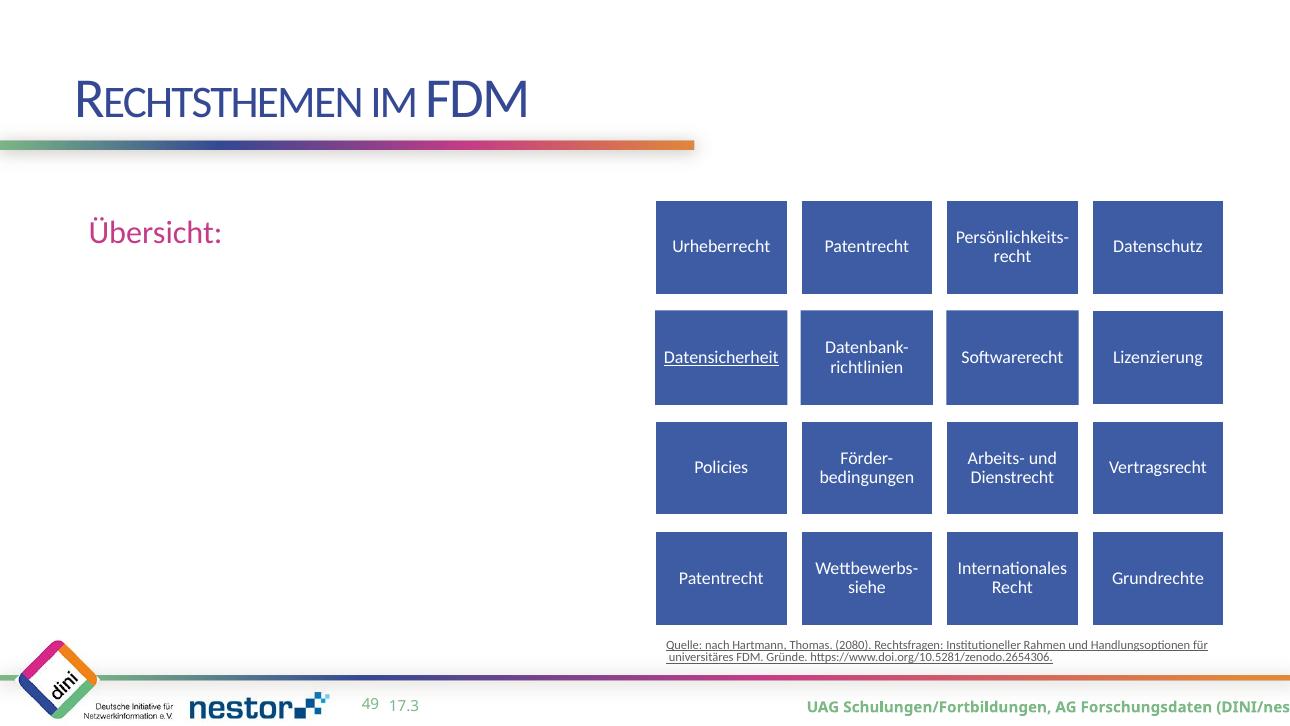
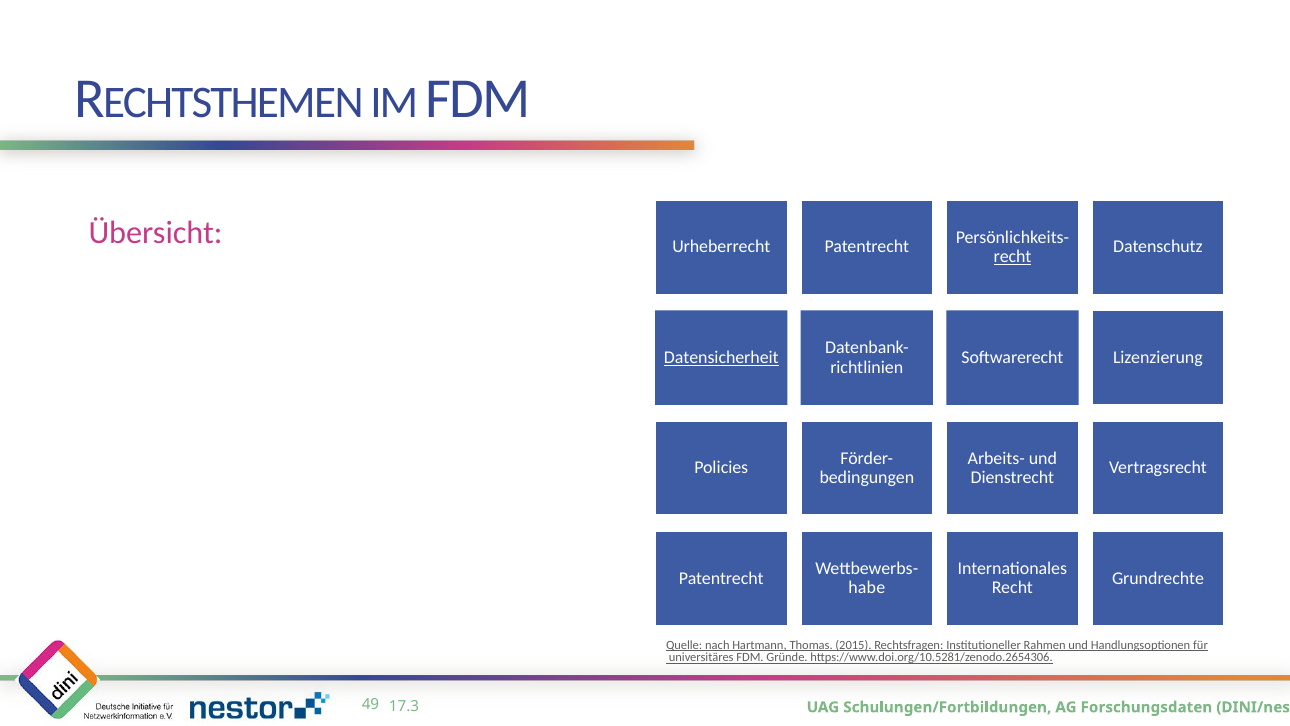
recht underline: none -> present (1013, 257)
siehe: siehe -> habe (867, 588)
2080: 2080 -> 2015 (853, 645)
